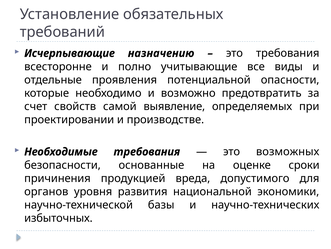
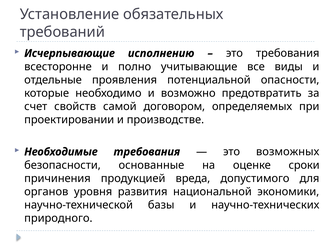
назначению: назначению -> исполнению (161, 53)
выявление: выявление -> договором (174, 106)
избыточных: избыточных -> природного (58, 218)
